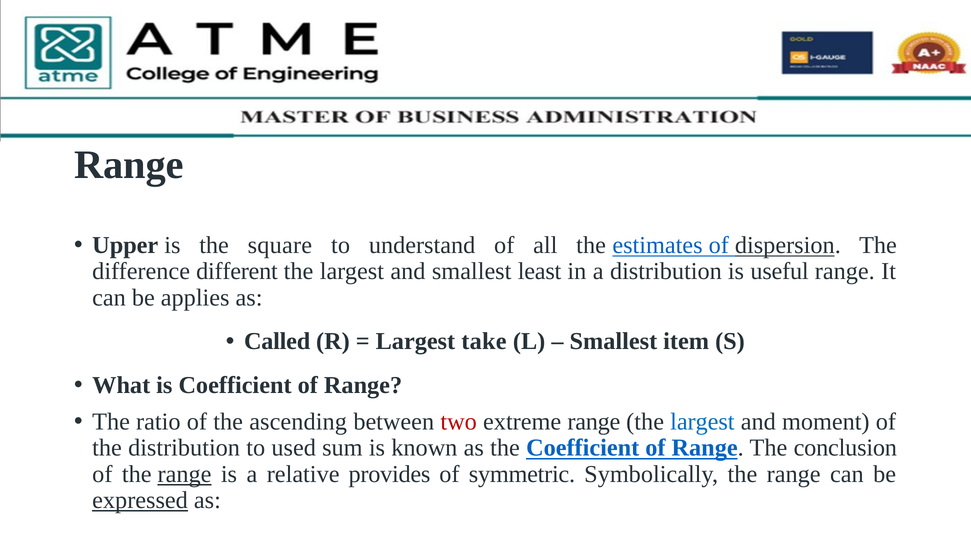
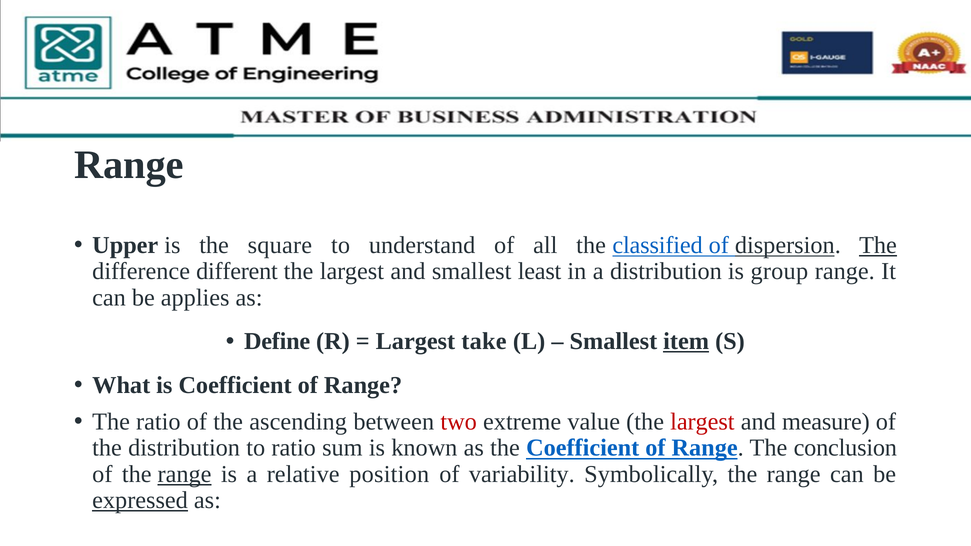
estimates: estimates -> classified (658, 245)
The underline: none -> present (878, 245)
useful: useful -> group (779, 271)
Called: Called -> Define (277, 342)
item underline: none -> present (686, 342)
extreme range: range -> value (594, 422)
largest colour: blue -> red (702, 422)
moment: moment -> measure (826, 422)
to used: used -> ratio (294, 448)
provides: provides -> position (389, 474)
symmetric: symmetric -> variability (522, 474)
